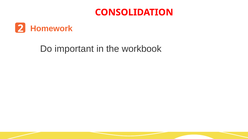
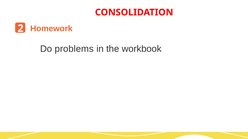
important: important -> problems (74, 49)
